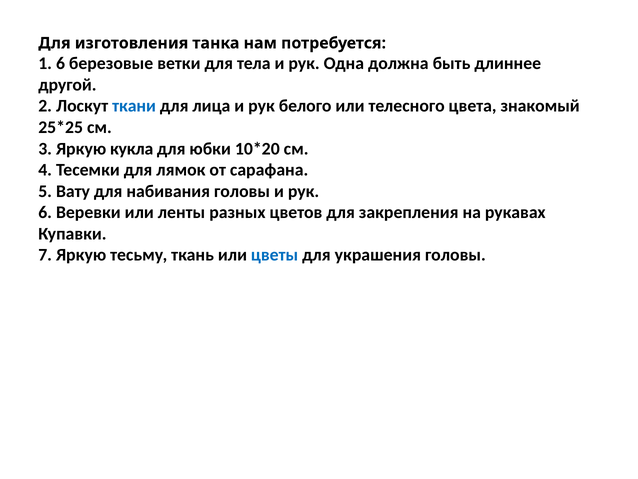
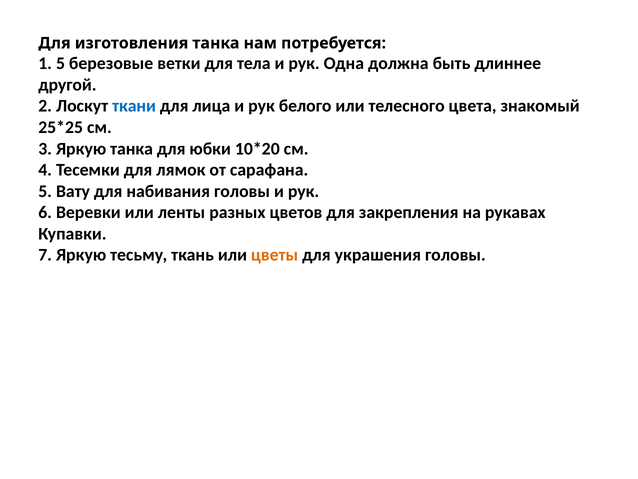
1 6: 6 -> 5 (61, 63)
Яркую кукла: кукла -> танка (132, 148)
цветы colour: blue -> orange (275, 255)
